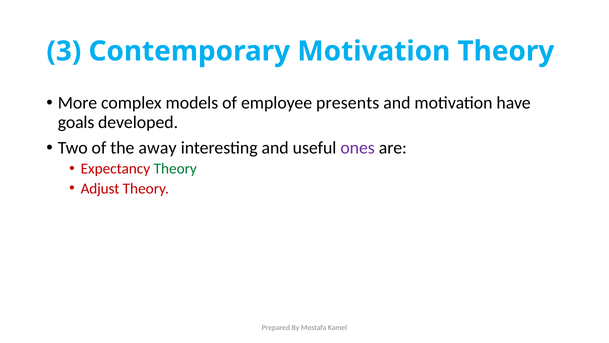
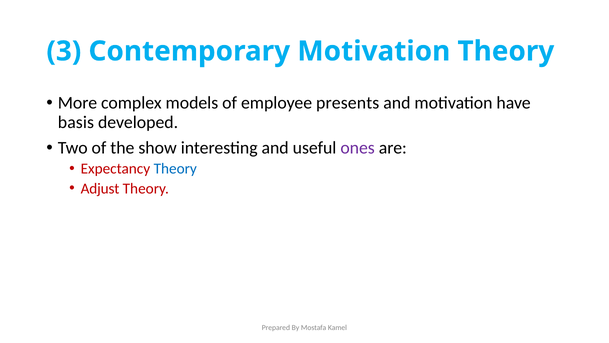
goals: goals -> basis (76, 122)
away: away -> show (158, 148)
Theory colour: green -> blue (175, 169)
